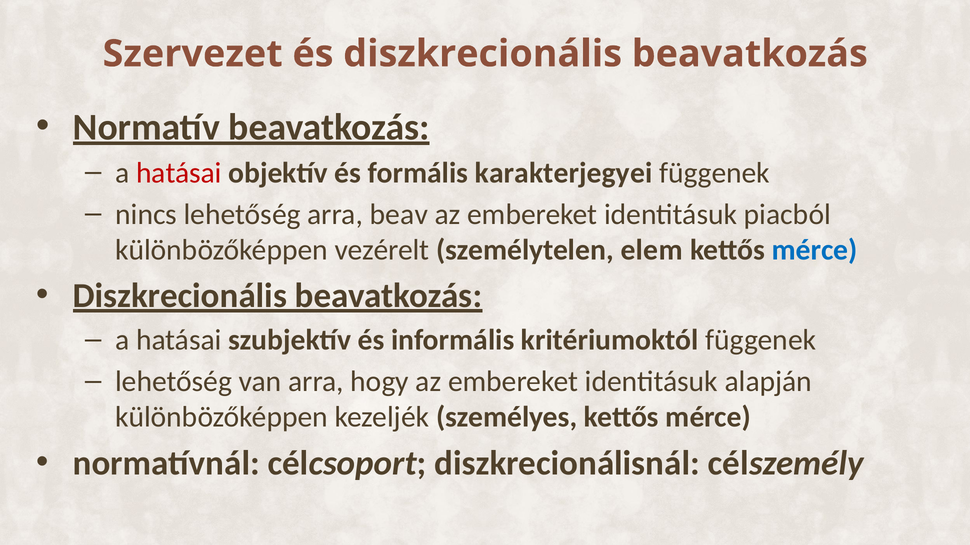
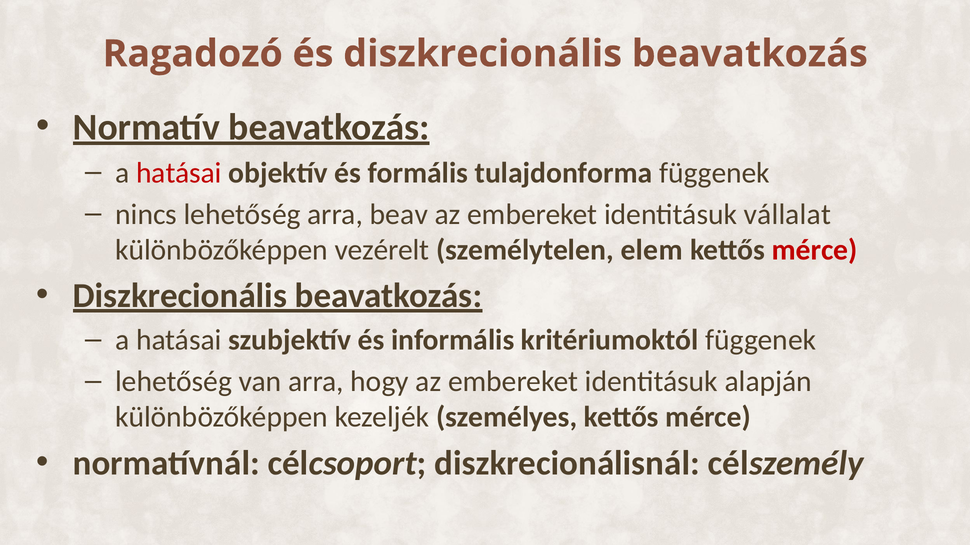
Szervezet: Szervezet -> Ragadozó (193, 54)
karakterjegyei: karakterjegyei -> tulajdonforma (564, 173)
piacból: piacból -> vállalat (787, 215)
mérce colour: blue -> red (815, 250)
